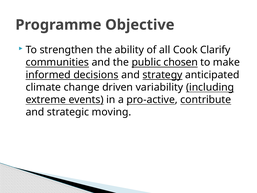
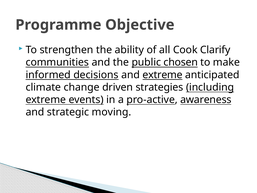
and strategy: strategy -> extreme (163, 75)
variability: variability -> strategies (159, 87)
contribute: contribute -> awareness (206, 100)
